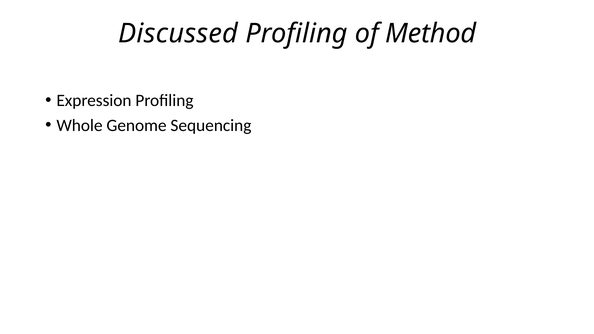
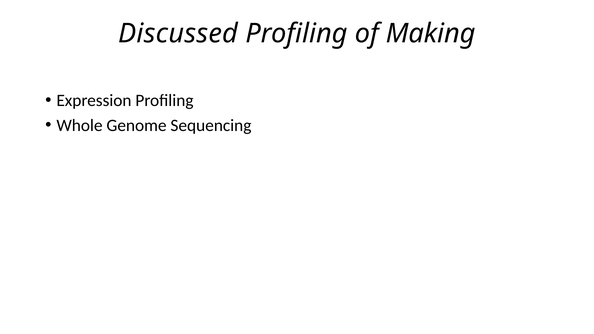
Method: Method -> Making (431, 34)
